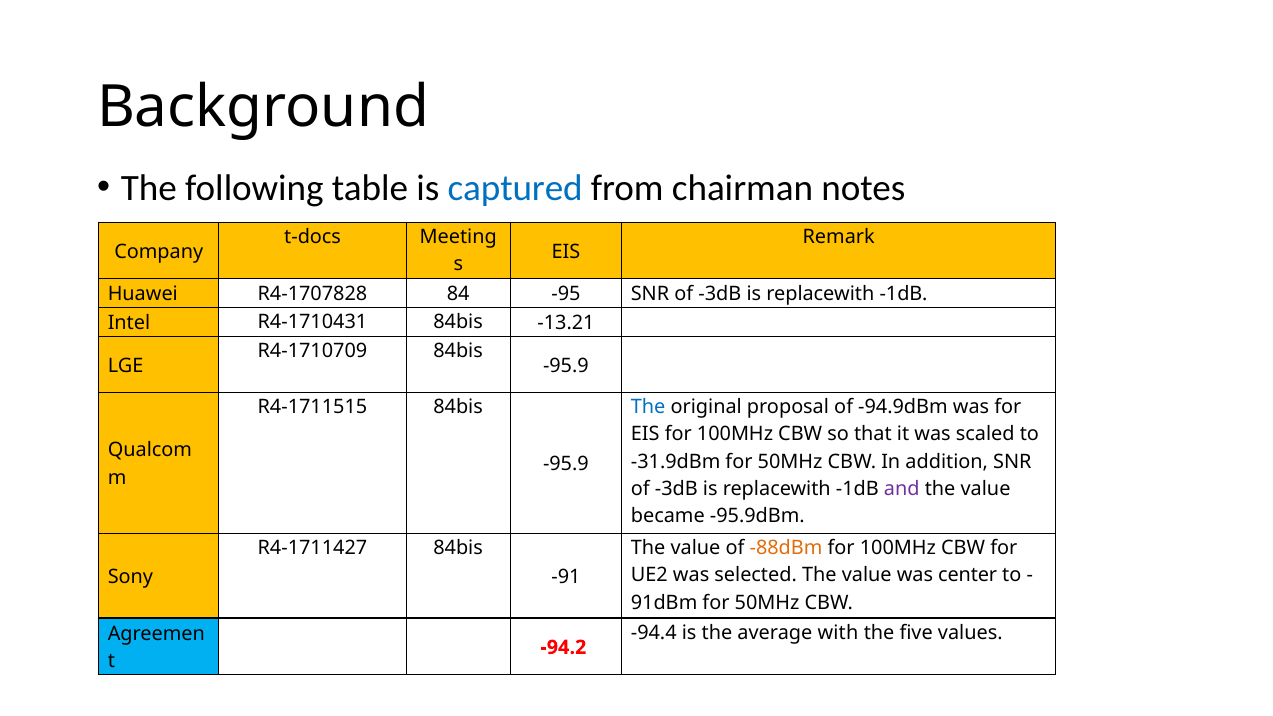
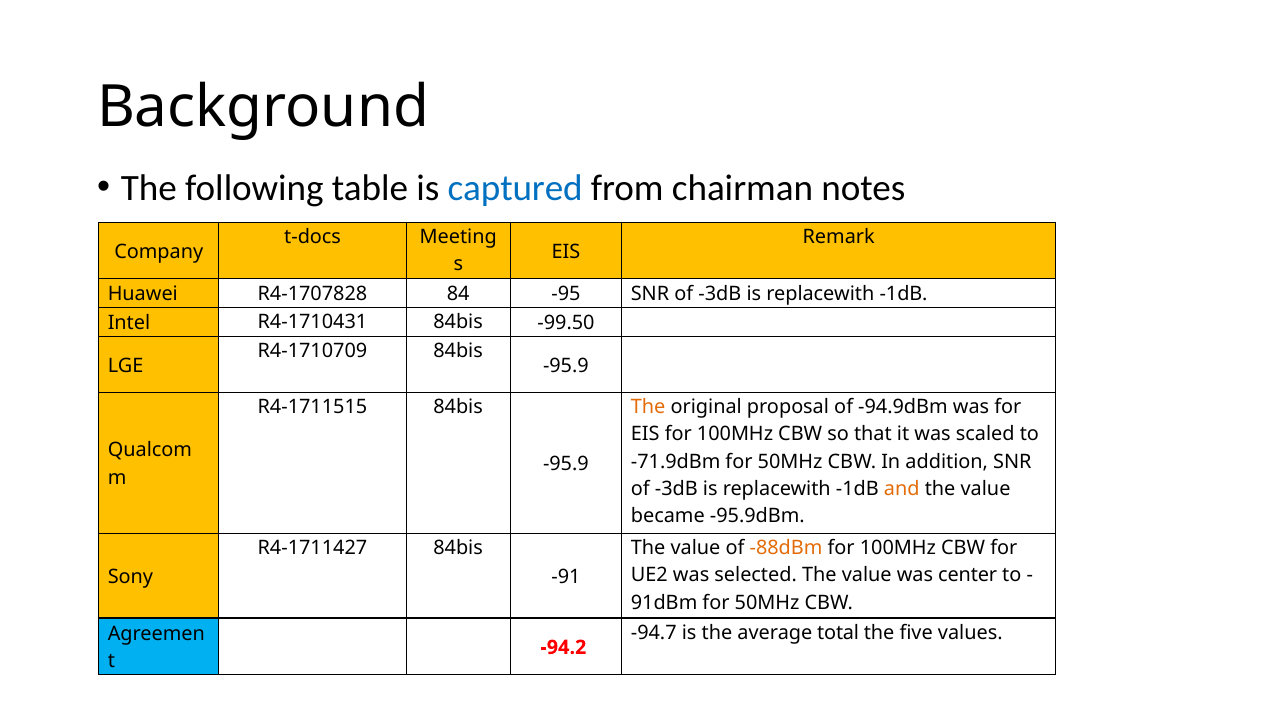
-13.21: -13.21 -> -99.50 (566, 323)
The colour: blue -> orange (648, 407)
-31.9dBm: -31.9dBm -> -71.9dBm (676, 462)
and colour: purple -> orange (902, 489)
-94.4: -94.4 -> -94.7 (654, 633)
with: with -> total (838, 633)
